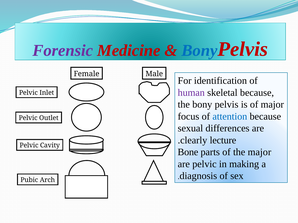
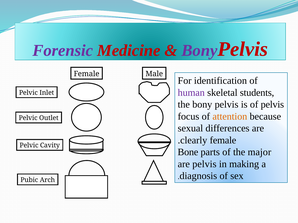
Bony colour: blue -> purple (199, 51)
skeletal because: because -> students (257, 93)
of major: major -> pelvis (272, 105)
attention colour: blue -> orange (230, 117)
clearly lecture: lecture -> female (223, 140)
are pelvic: pelvic -> pelvis (204, 164)
